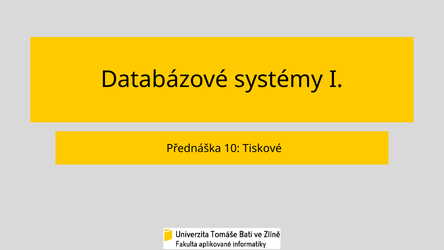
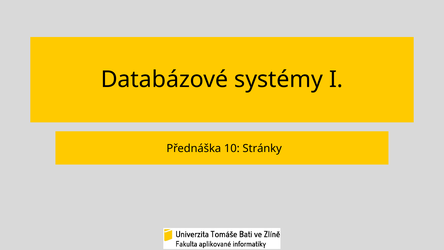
Tiskové: Tiskové -> Stránky (262, 148)
